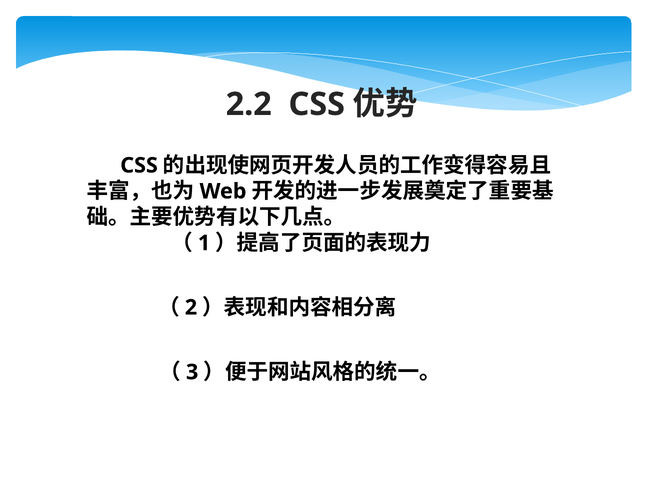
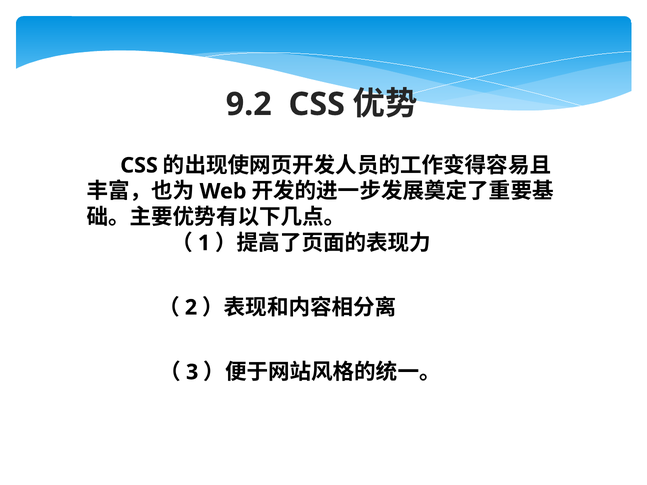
2.2: 2.2 -> 9.2 (249, 104)
